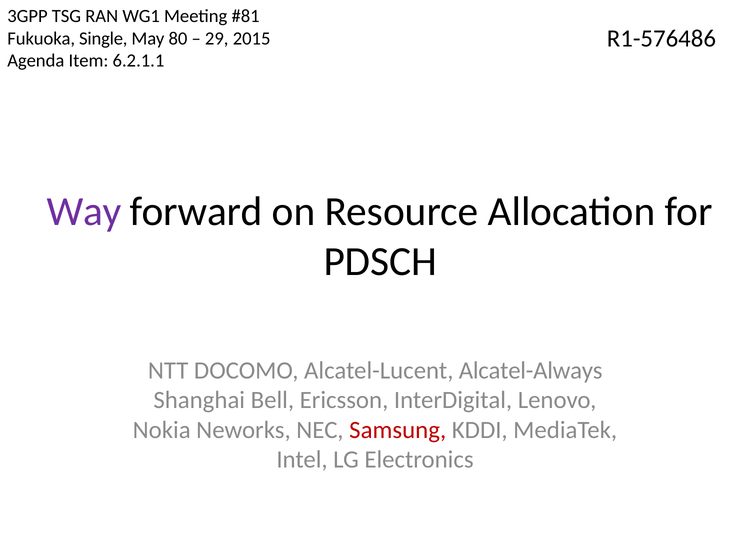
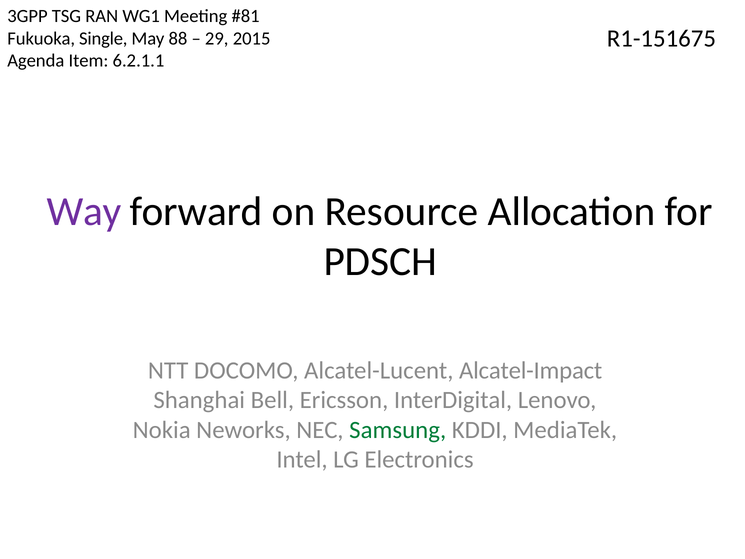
R1-576486: R1-576486 -> R1-151675 (661, 39)
80: 80 -> 88 (178, 38)
Alcatel-Always: Alcatel-Always -> Alcatel-Impact (531, 370)
Samsung colour: red -> green (398, 430)
